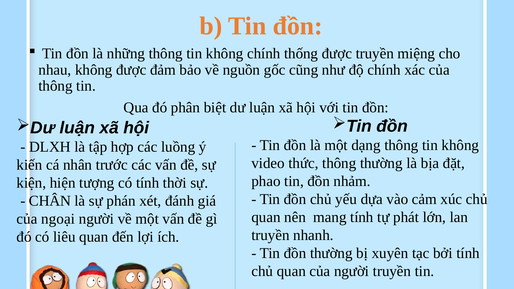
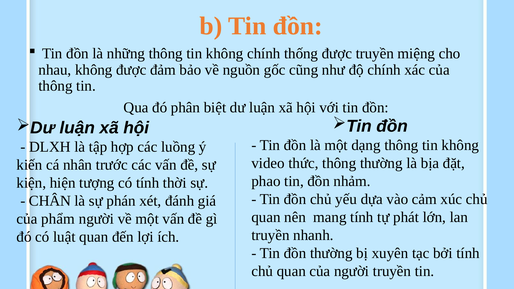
ngoại: ngoại -> phẩm (58, 219)
liêu: liêu -> luật (64, 237)
